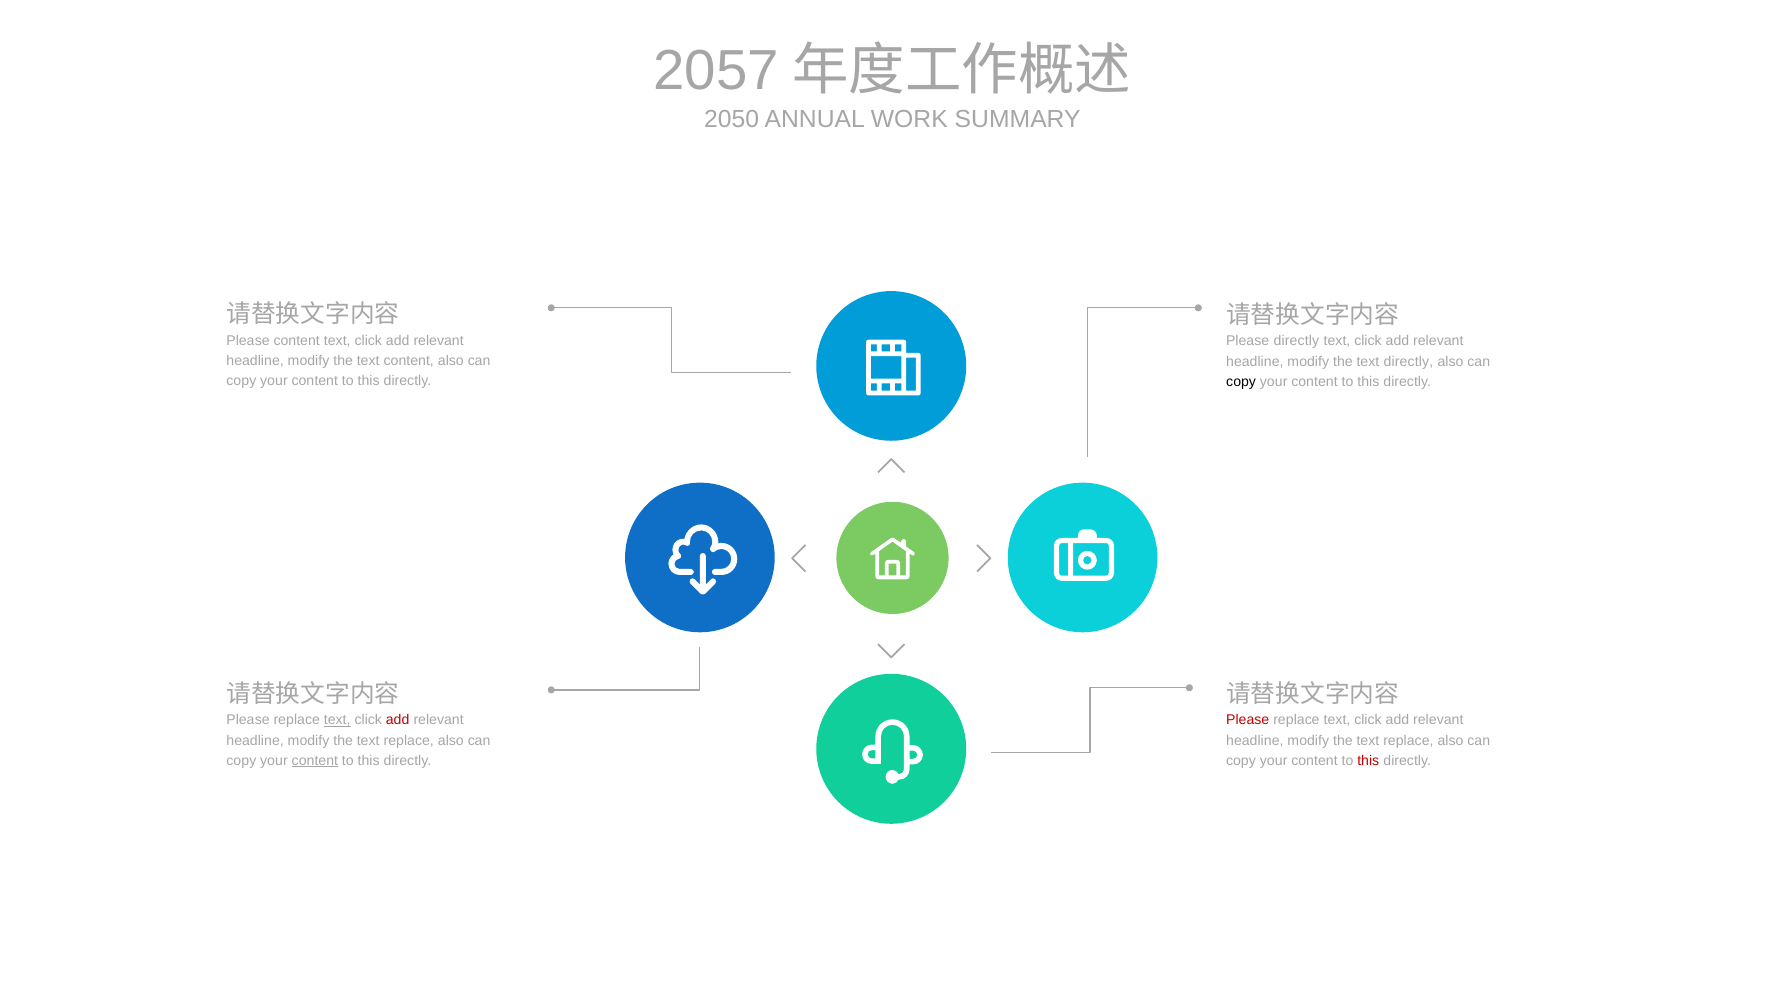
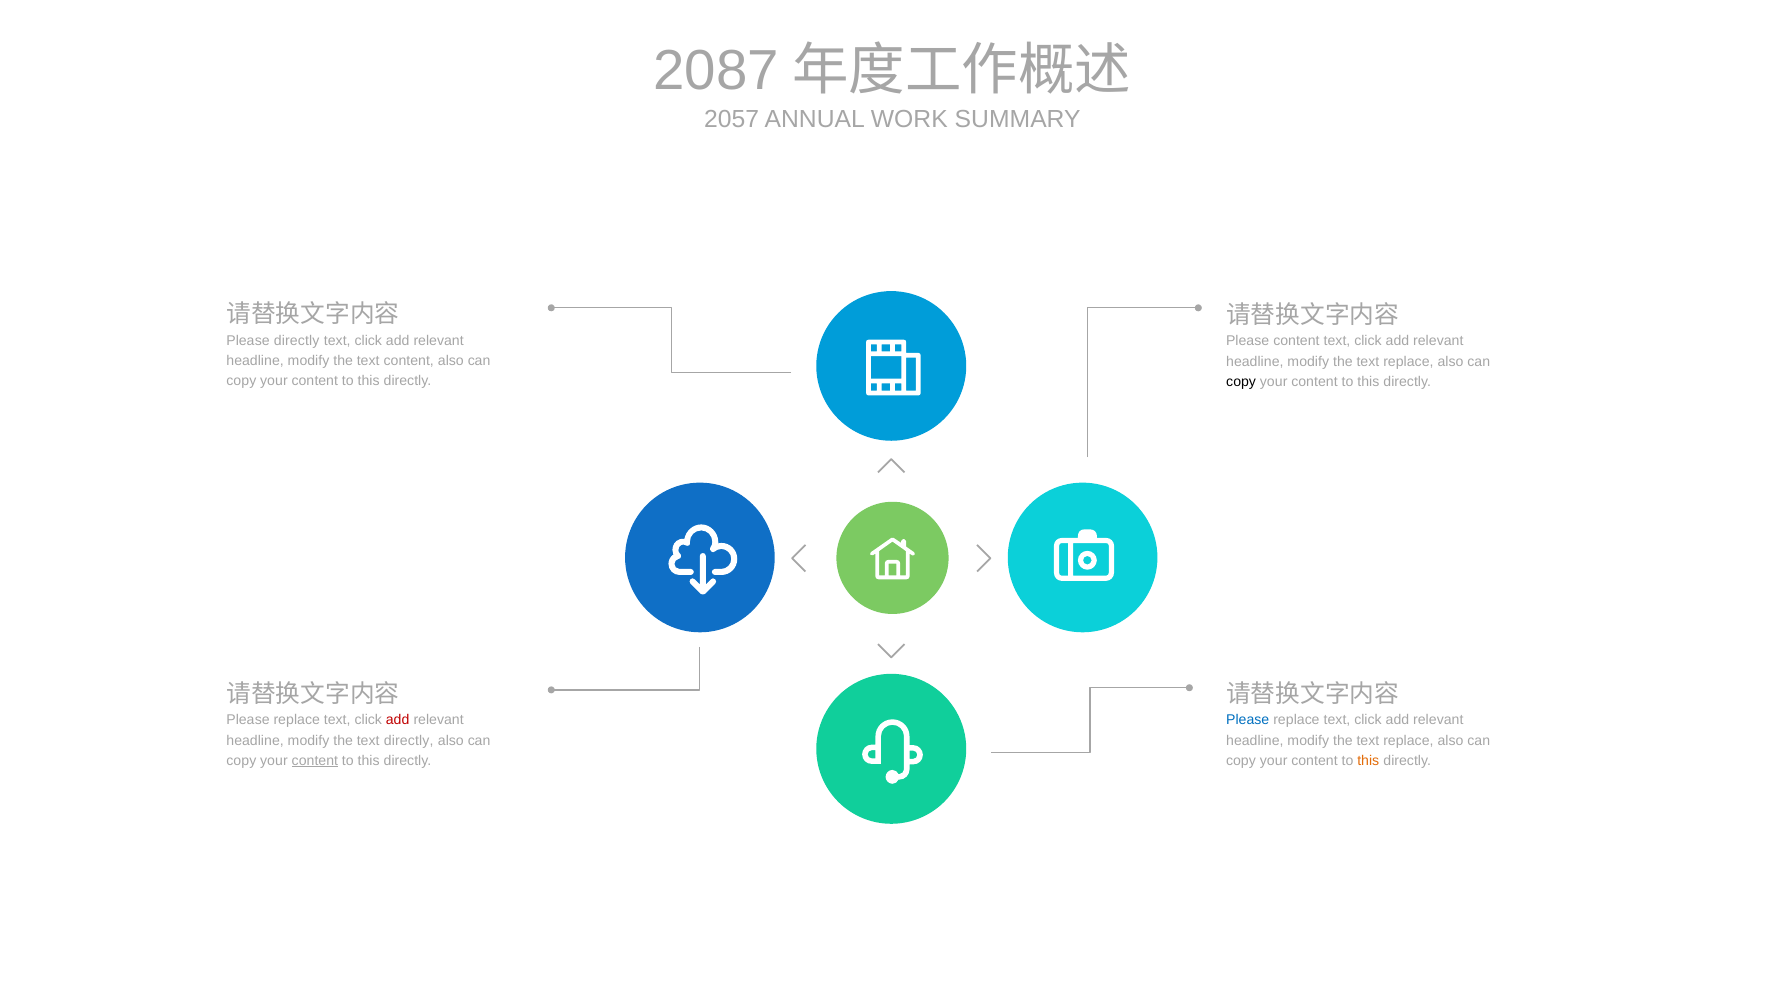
2057: 2057 -> 2087 (716, 70)
2050: 2050 -> 2057 (732, 120)
Please content: content -> directly (297, 341)
Please directly: directly -> content (1296, 341)
directly: directly -> replace (1408, 362)
text underline: present -> none (337, 720)
Please colour: red -> blue (1248, 720)
replace: replace -> directly (409, 741)
this colour: red -> orange (1368, 761)
